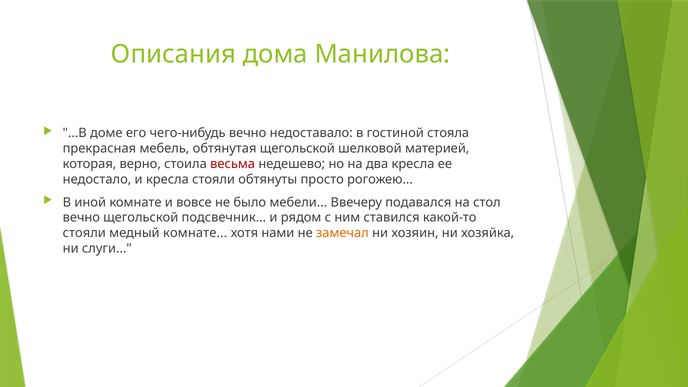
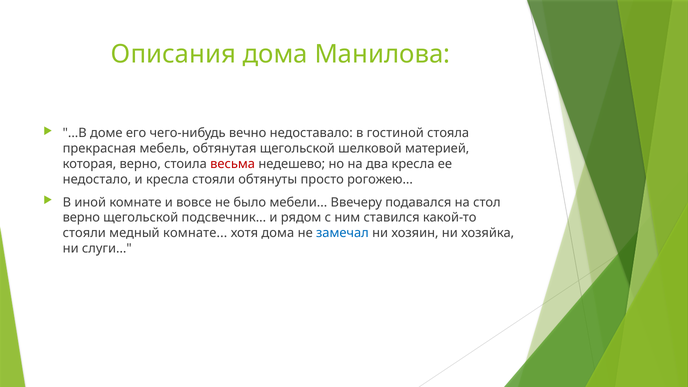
вечно: вечно -> верно (81, 218)
хотя нами: нами -> дома (278, 233)
замечал colour: orange -> blue (342, 233)
